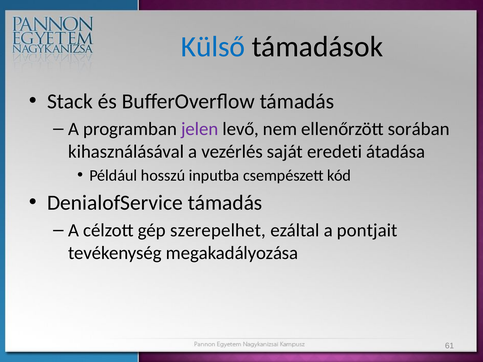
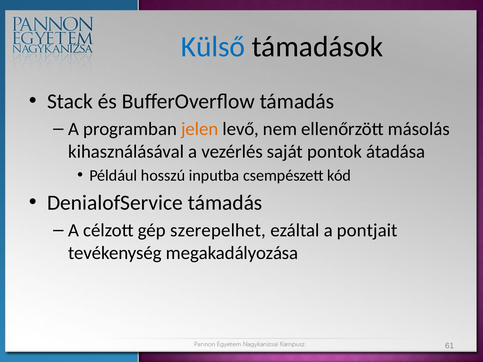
jelen colour: purple -> orange (200, 129)
sorában: sorában -> másolás (419, 129)
eredeti: eredeti -> pontok (335, 152)
